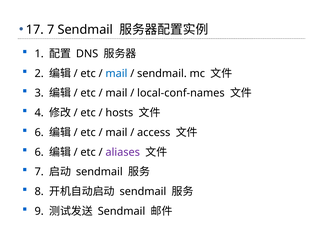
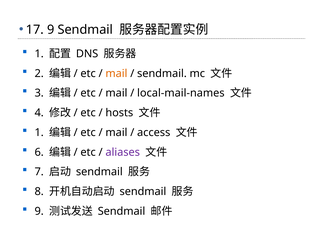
17 7: 7 -> 9 (51, 30)
mail colour: blue -> orange (116, 73)
local-conf-names: local-conf-names -> local-mail-names (181, 93)
6: 6 -> 1 (39, 132)
